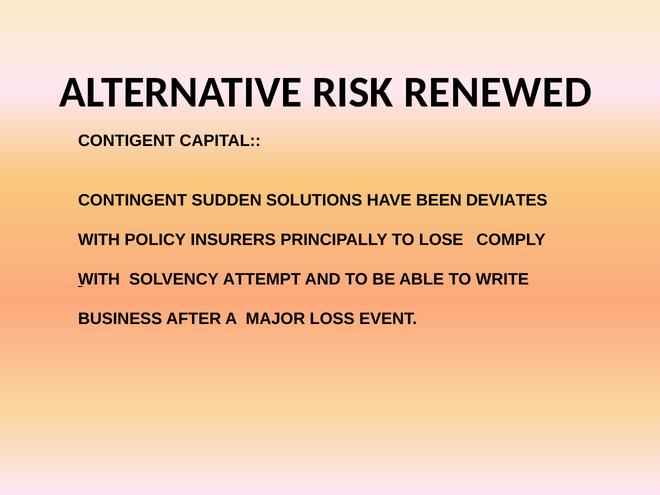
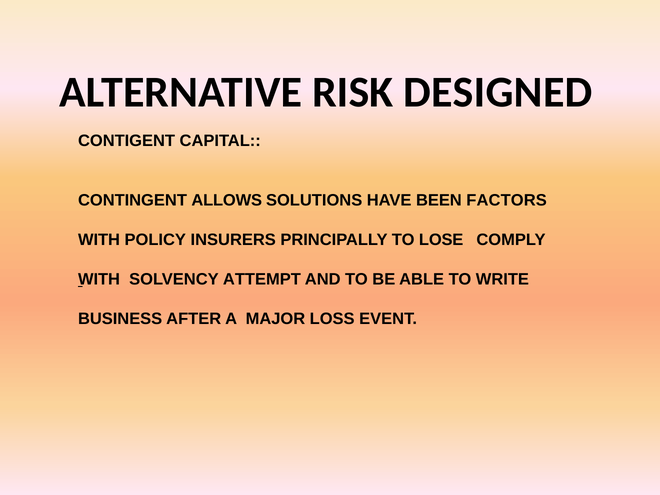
RENEWED: RENEWED -> DESIGNED (498, 92)
SUDDEN: SUDDEN -> ALLOWS (227, 200)
DEVIATES: DEVIATES -> FACTORS (507, 200)
